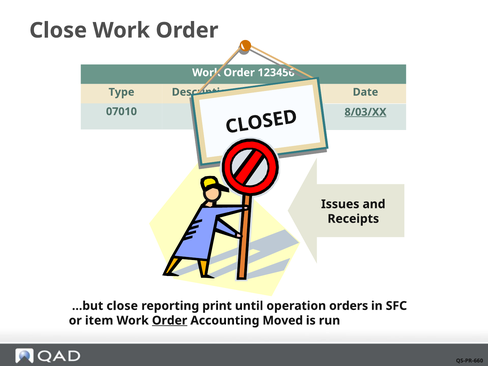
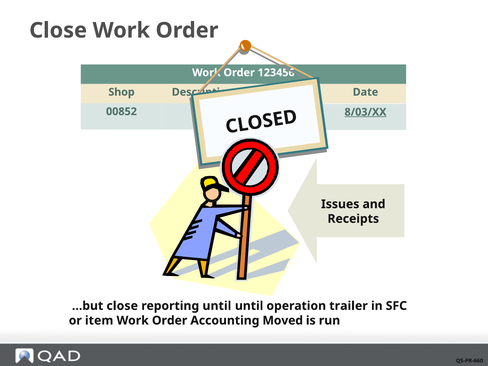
Type: Type -> Shop (122, 92)
07010: 07010 -> 00852 (121, 112)
reporting print: print -> until (217, 306)
orders: orders -> trailer (349, 306)
Order underline: present -> none (170, 320)
